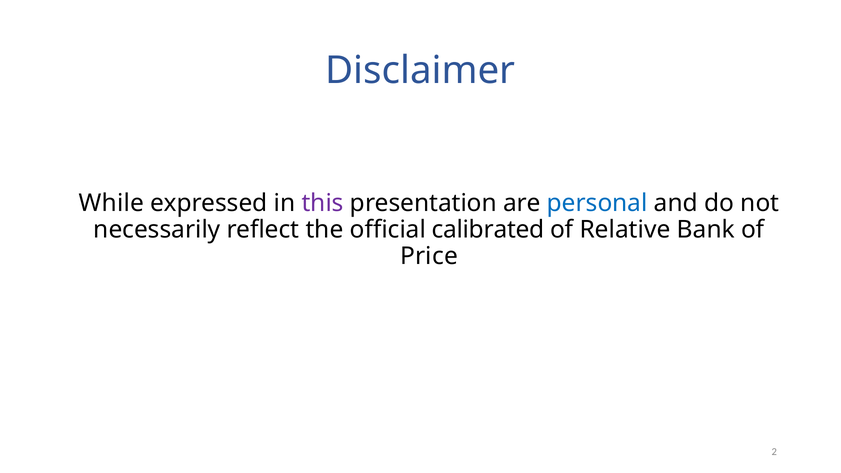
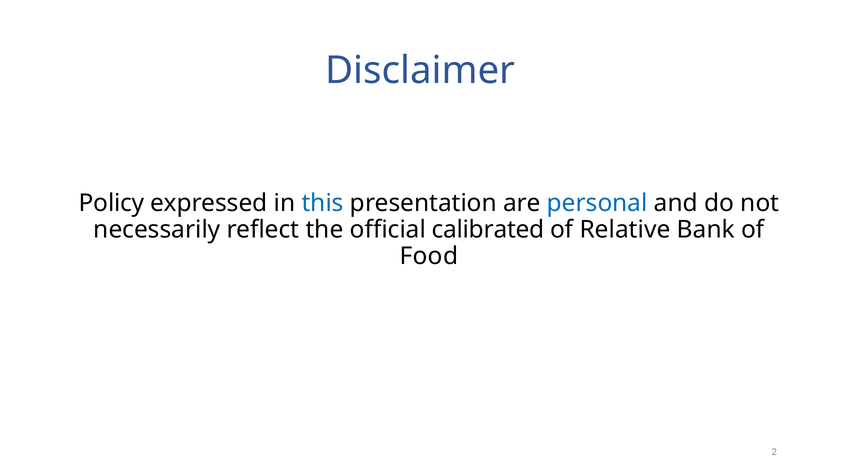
While: While -> Policy (112, 203)
this colour: purple -> blue (323, 203)
Price: Price -> Food (429, 256)
